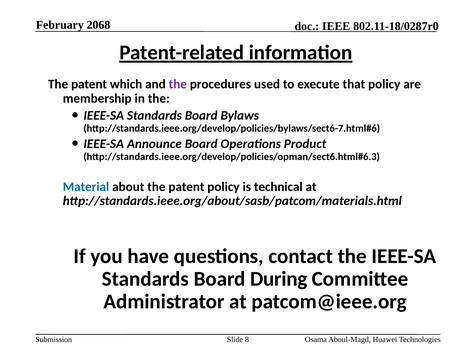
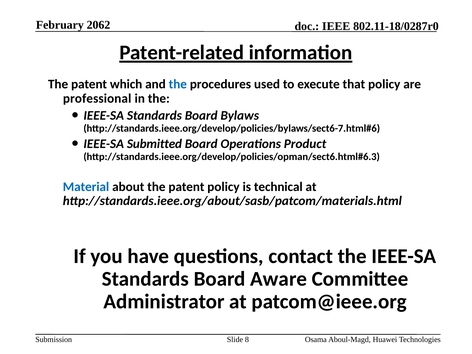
2068: 2068 -> 2062 (98, 25)
the colour: purple -> blue (178, 84)
membership: membership -> professional (97, 98)
Announce: Announce -> Submitted (154, 144)
During: During -> Aware (279, 279)
